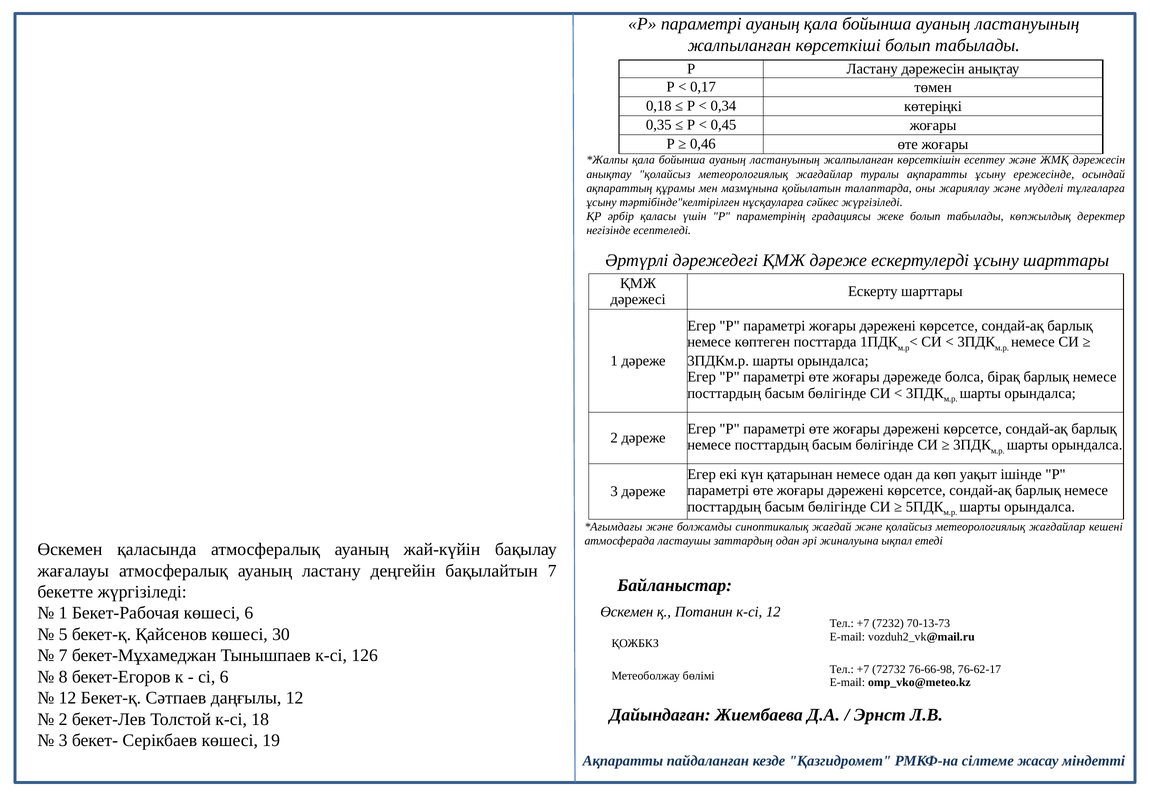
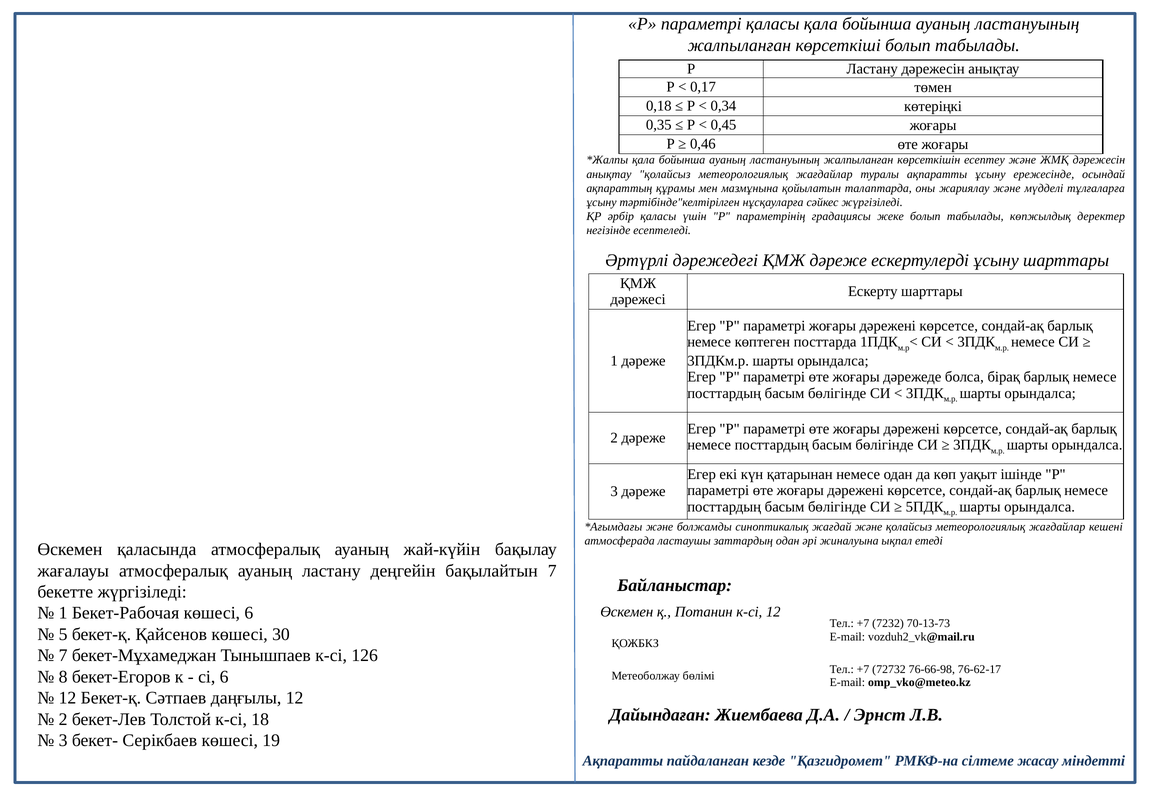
параметрі ауаның: ауаның -> қаласы (773, 24)
